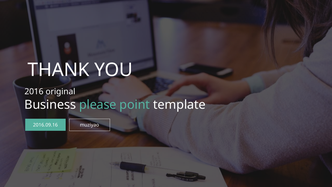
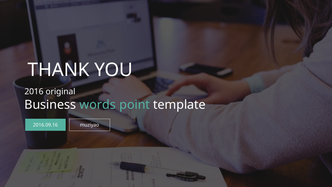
please: please -> words (98, 105)
